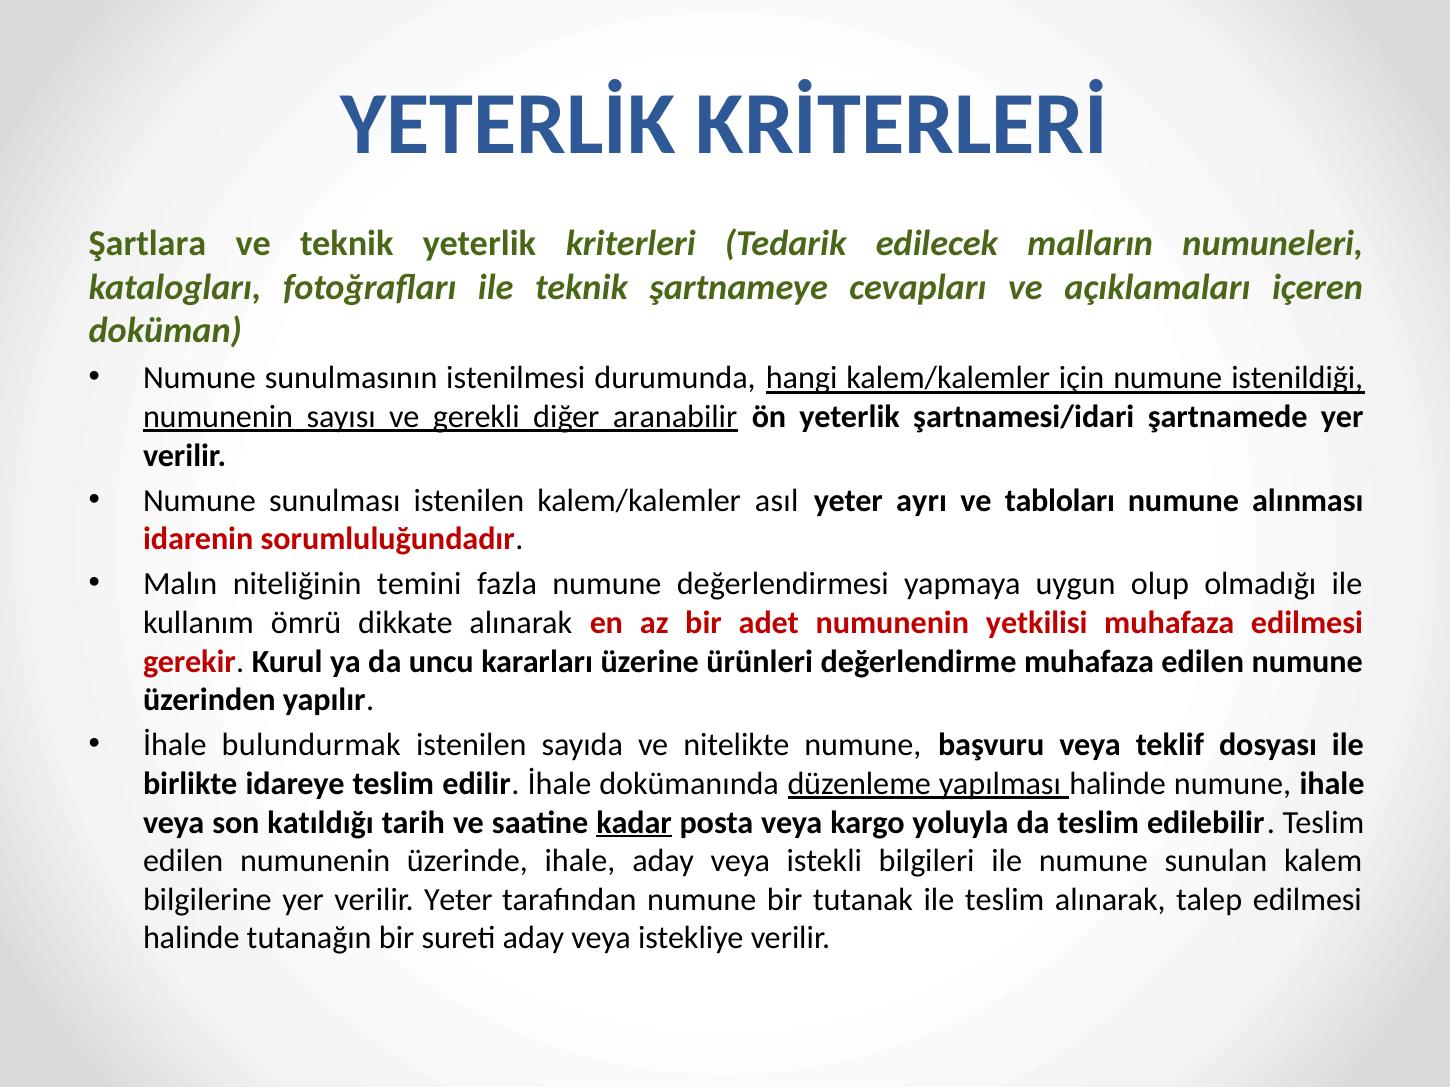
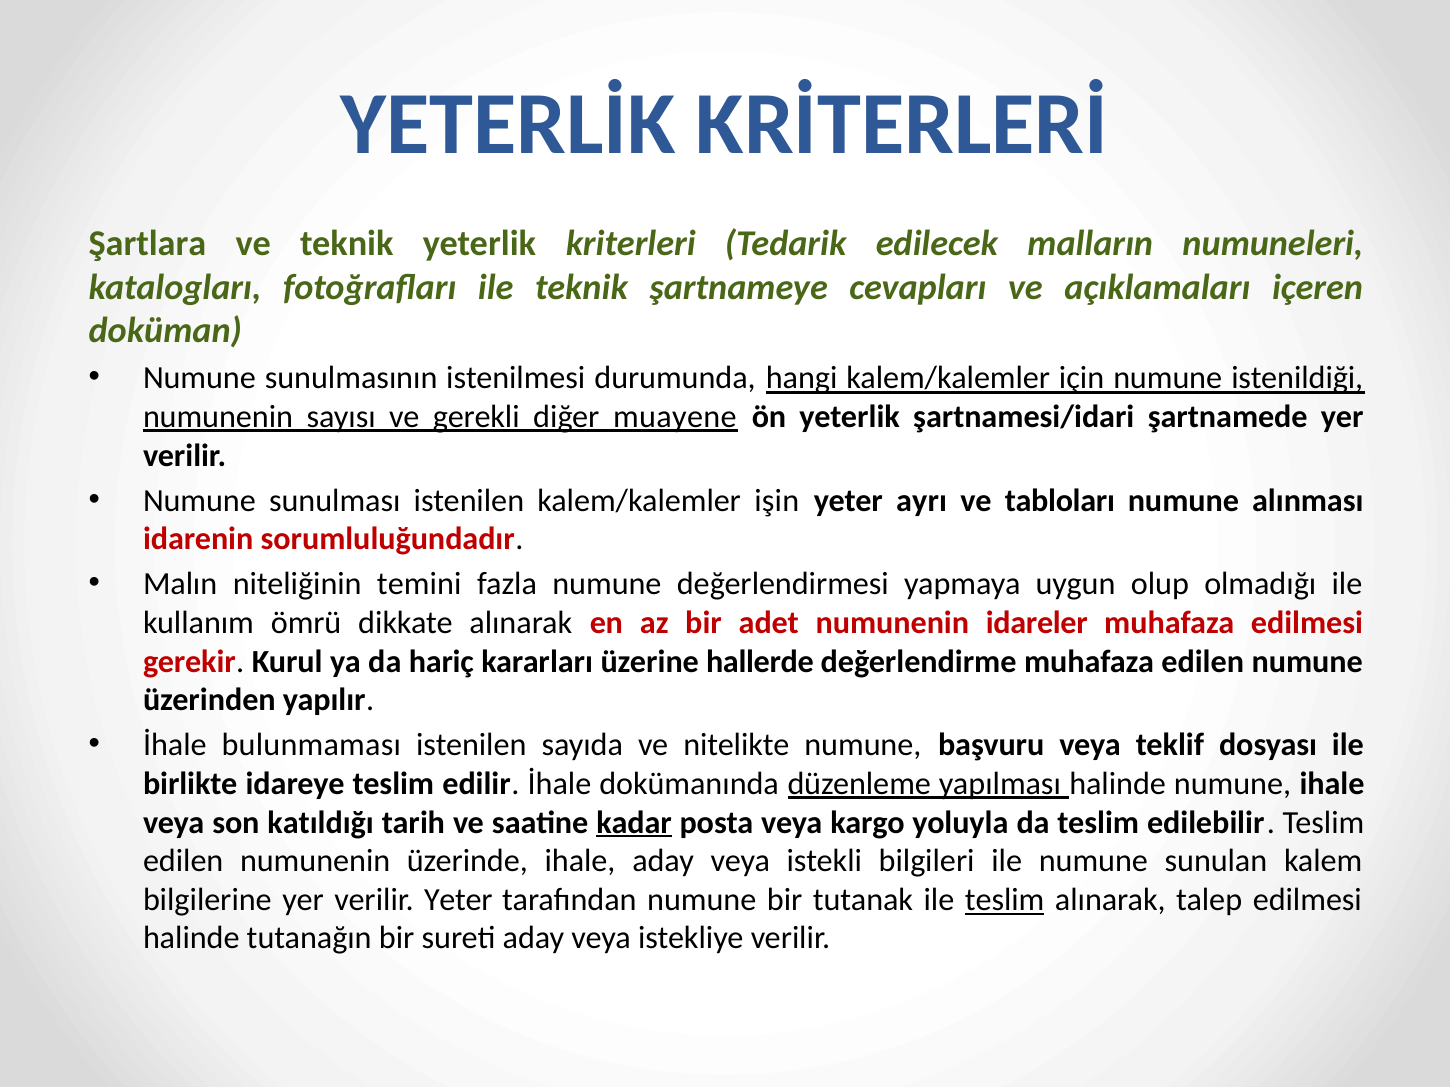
aranabilir: aranabilir -> muayene (675, 417)
asıl: asıl -> işin (777, 501)
yetkilisi: yetkilisi -> idareler (1037, 623)
uncu: uncu -> hariç (441, 662)
ürünleri: ürünleri -> hallerde (760, 662)
bulundurmak: bulundurmak -> bulunmaması (311, 746)
teslim underline: none -> present (1005, 900)
